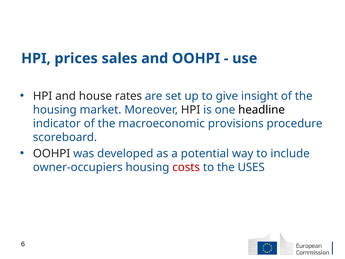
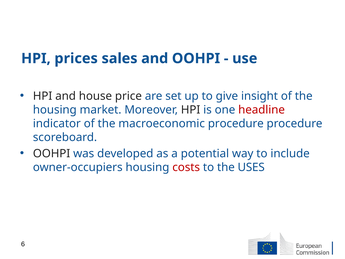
rates: rates -> price (128, 96)
headline colour: black -> red (262, 110)
macroeconomic provisions: provisions -> procedure (236, 123)
